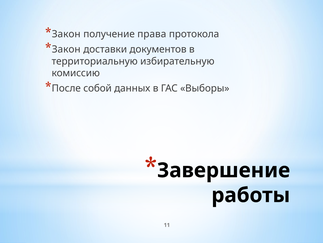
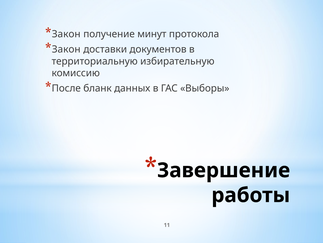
права: права -> минут (152, 34)
собой: собой -> бланк (98, 88)
